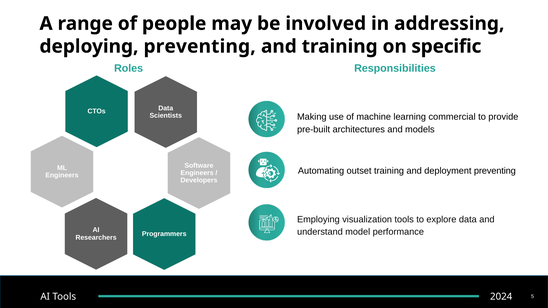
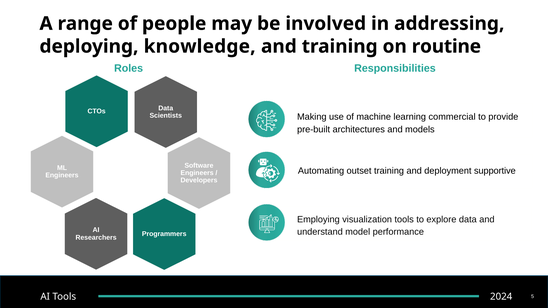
deploying preventing: preventing -> knowledge (200, 46)
specific: specific -> routine (446, 46)
deployment preventing: preventing -> supportive (495, 171)
